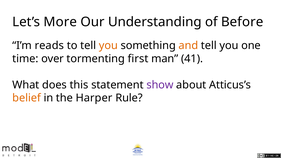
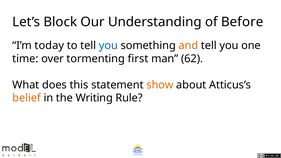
More: More -> Block (60, 22)
reads: reads -> today (49, 46)
you colour: orange -> blue (108, 46)
41: 41 -> 62 (192, 59)
show colour: purple -> orange (160, 85)
Harper: Harper -> Writing (94, 98)
